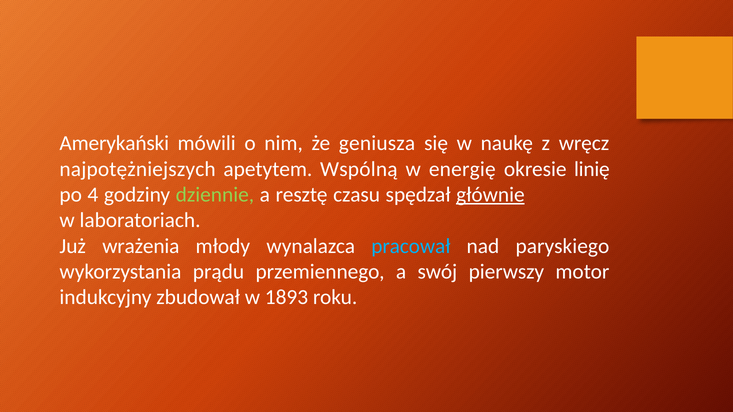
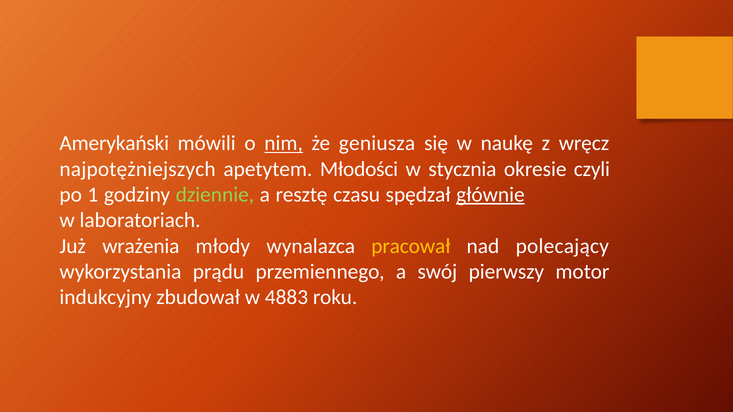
nim underline: none -> present (284, 143)
Wspólną: Wspólną -> Młodości (359, 169)
energię: energię -> stycznia (462, 169)
linię: linię -> czyli (592, 169)
4: 4 -> 1 (93, 195)
pracował colour: light blue -> yellow (411, 246)
paryskiego: paryskiego -> polecający (562, 246)
1893: 1893 -> 4883 (286, 297)
